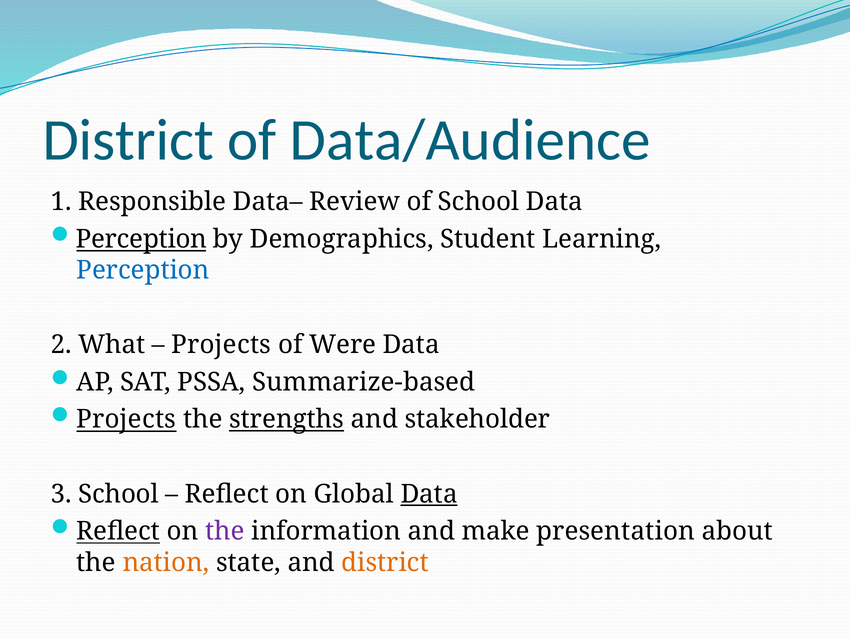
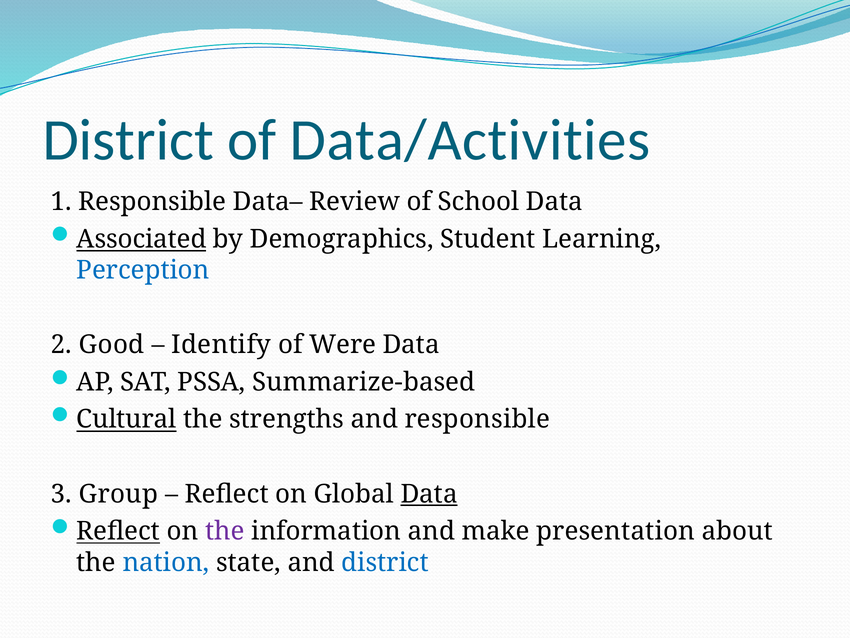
Data/Audience: Data/Audience -> Data/Activities (470, 140)
Perception: Perception -> Associated (141, 239)
What: What -> Good (112, 344)
Projects: Projects -> Identify (221, 344)
Projects: Projects -> Cultural (126, 419)
strengths underline: present -> none (287, 419)
and stakeholder: stakeholder -> responsible (477, 419)
3 School: School -> Group (118, 494)
nation colour: orange -> blue (166, 562)
district colour: orange -> blue (385, 562)
